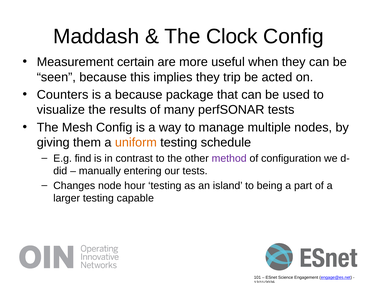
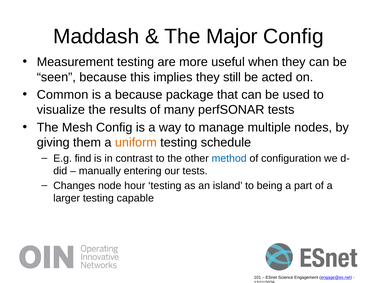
Clock: Clock -> Major (232, 36)
Measurement certain: certain -> testing (136, 62)
trip: trip -> still (232, 77)
Counters: Counters -> Common (63, 95)
method colour: purple -> blue (229, 158)
